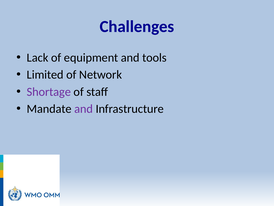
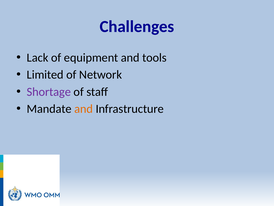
and colour: purple -> orange (84, 109)
